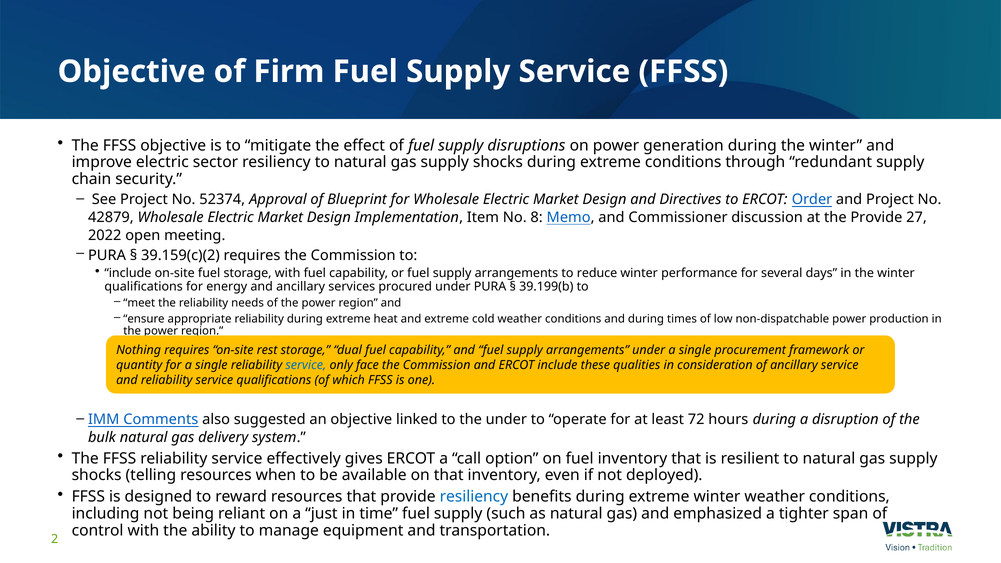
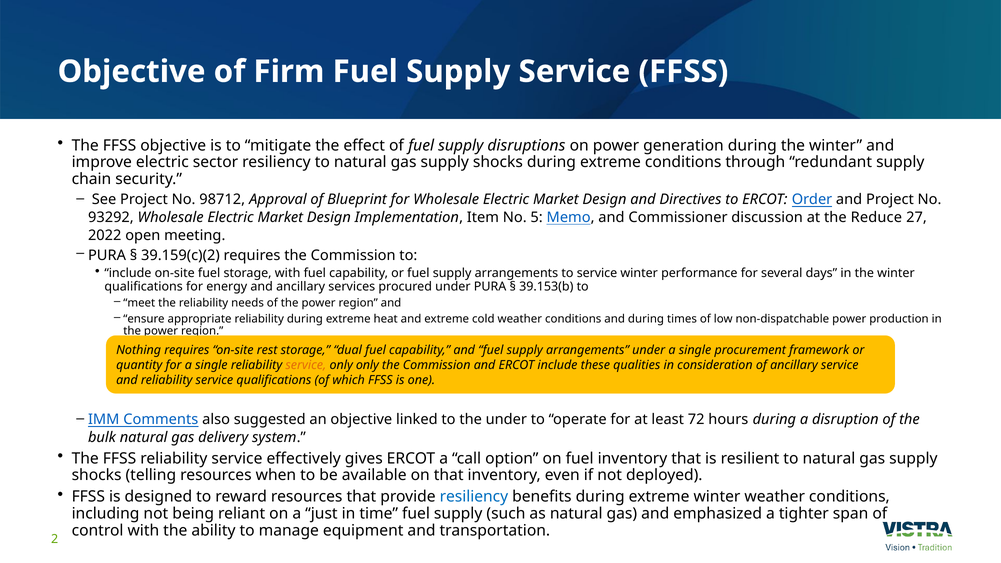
52374: 52374 -> 98712 (222, 200)
42879: 42879 -> 93292 (111, 218)
8: 8 -> 5 (537, 218)
the Provide: Provide -> Reduce (876, 218)
to reduce: reduce -> service (597, 273)
39.199(b: 39.199(b -> 39.153(b (546, 287)
service colour: blue -> orange (306, 365)
only face: face -> only (367, 365)
